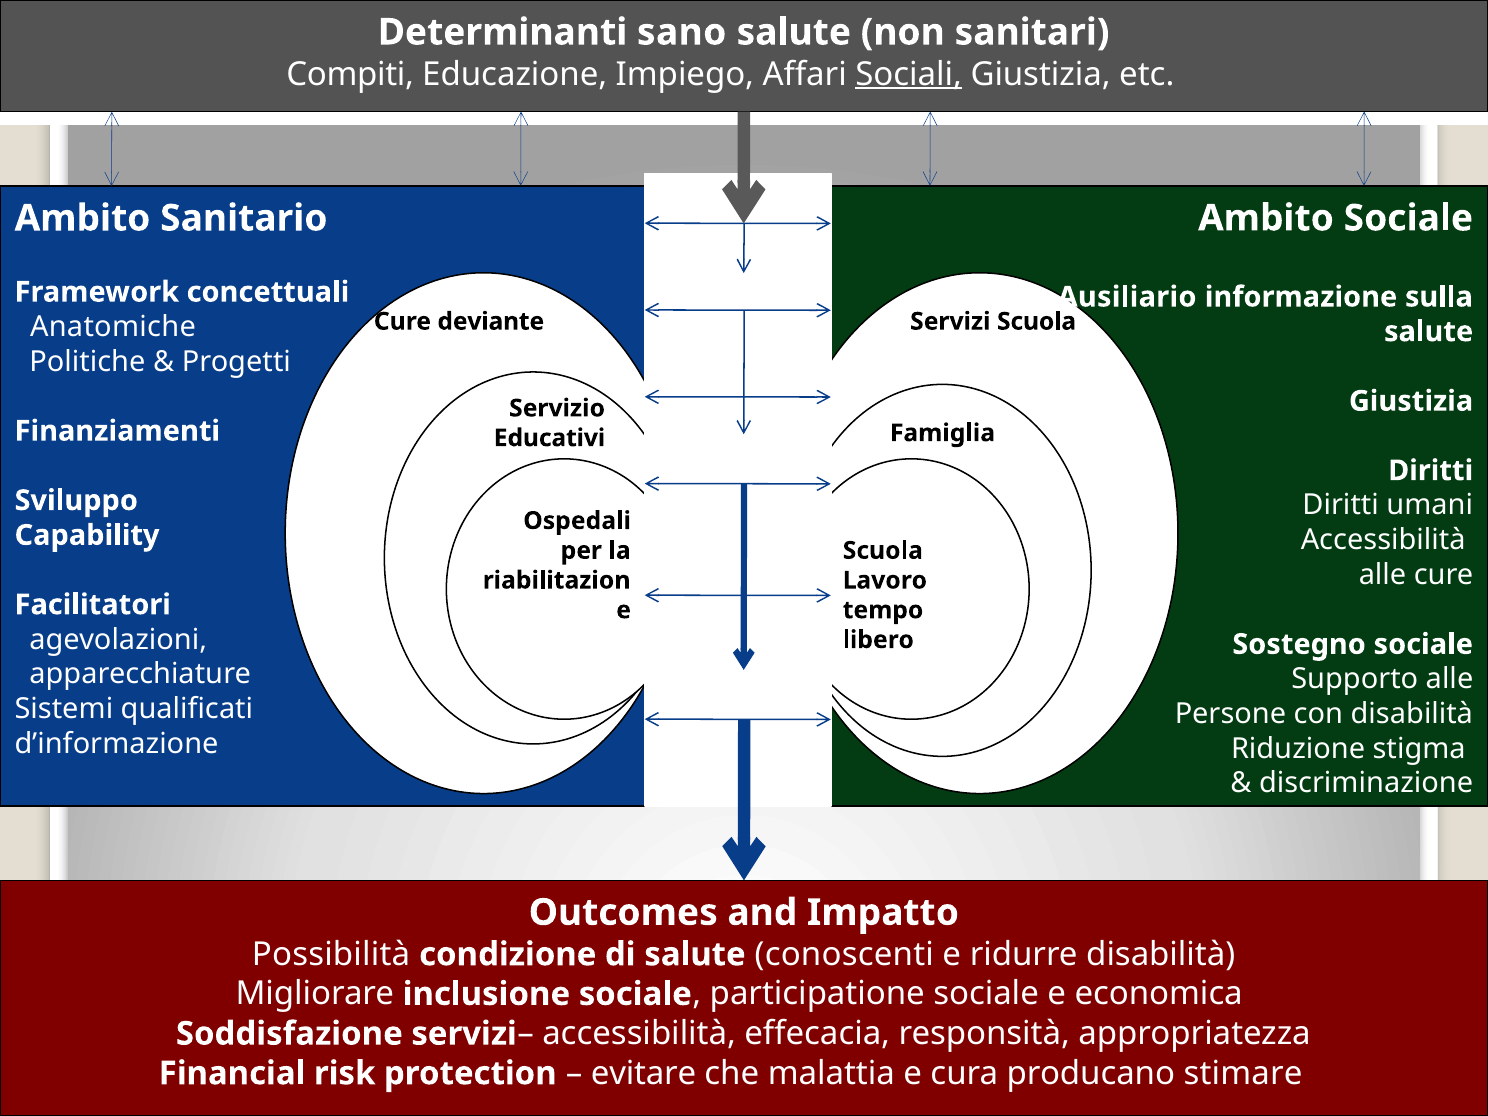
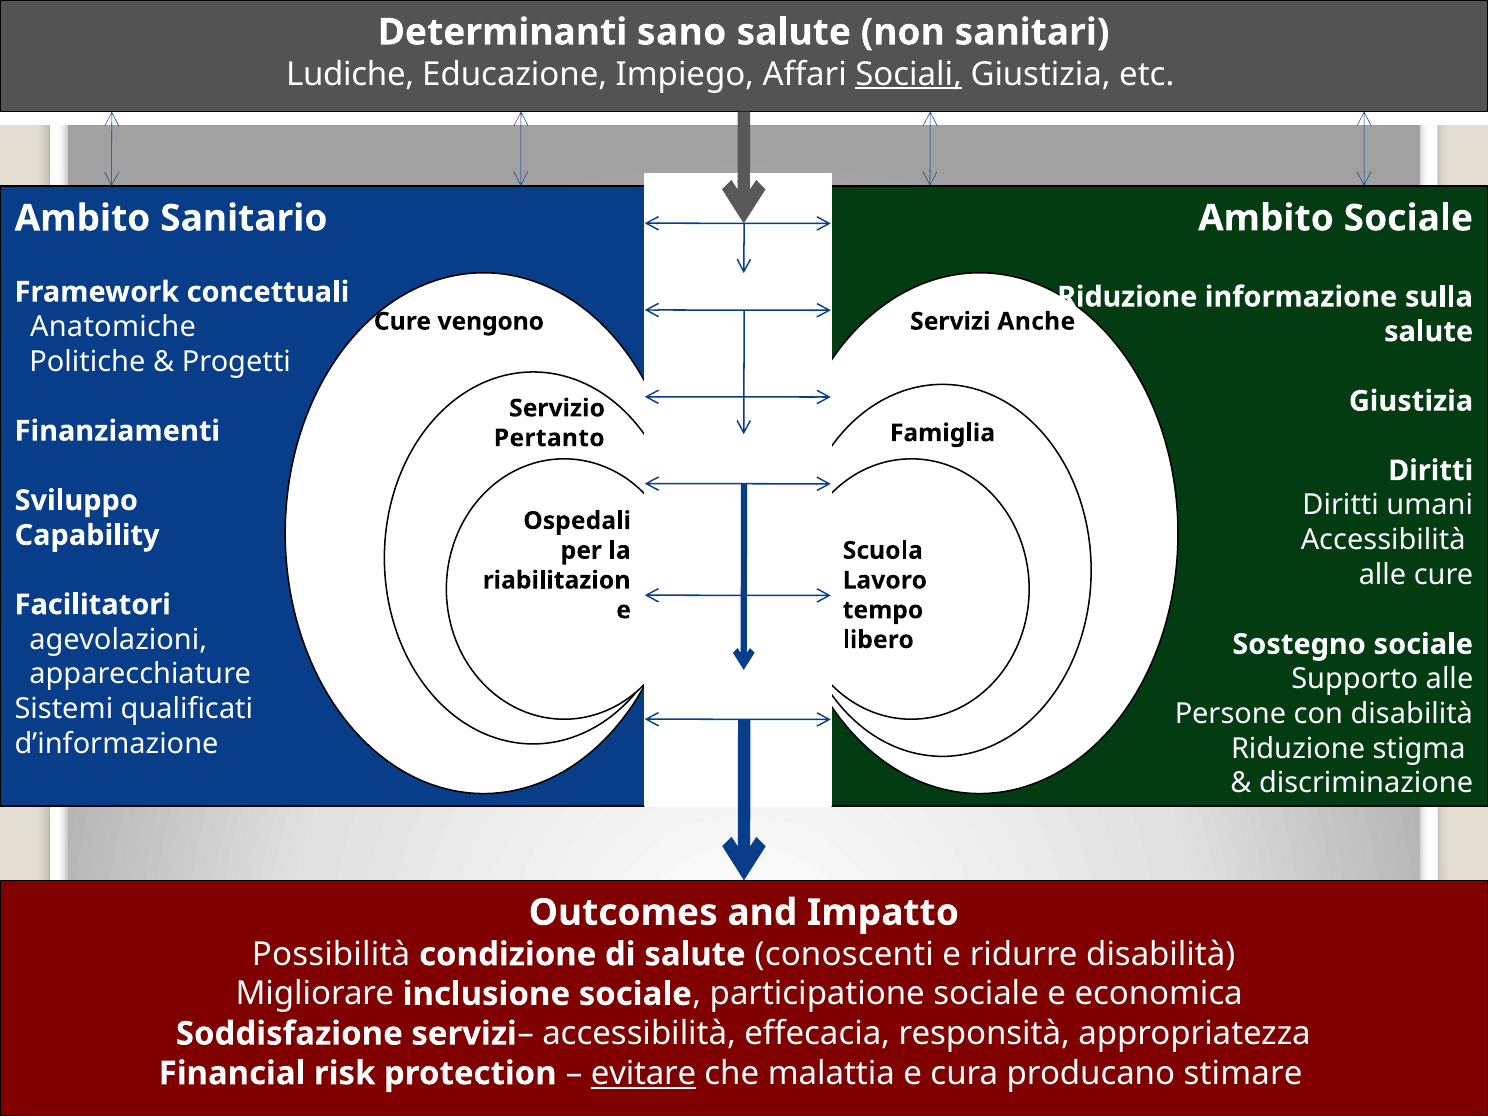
Compiti: Compiti -> Ludiche (350, 74)
Ausiliario: Ausiliario -> Riduzione (1127, 297)
deviante: deviante -> vengono (491, 321)
Servizi Scuola: Scuola -> Anche (1036, 321)
Educativi: Educativi -> Pertanto (549, 438)
evitare underline: none -> present (644, 1073)
